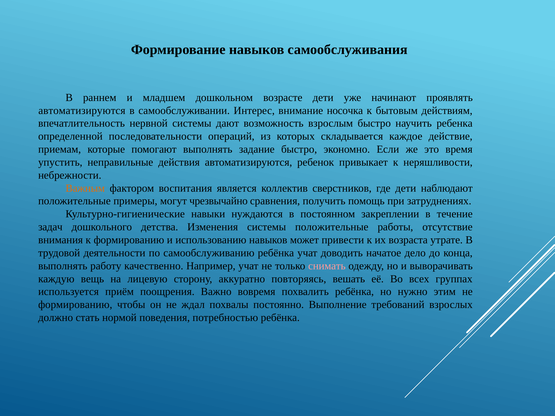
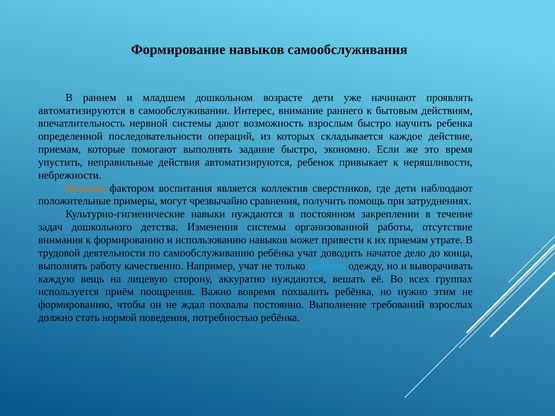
носочка: носочка -> раннего (345, 111)
системы положительные: положительные -> организованной (332, 227)
их возраста: возраста -> приемам (408, 240)
снимать colour: pink -> light blue (327, 266)
аккуратно повторяясь: повторяясь -> нуждаются (299, 279)
